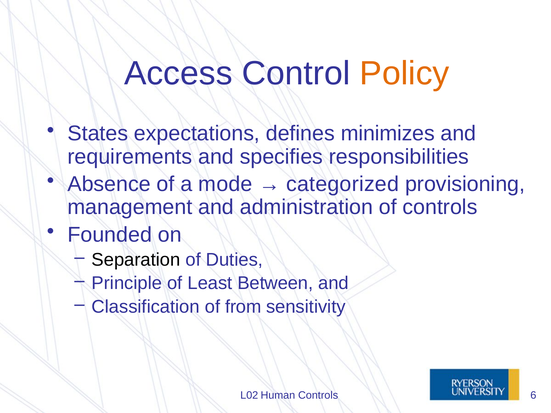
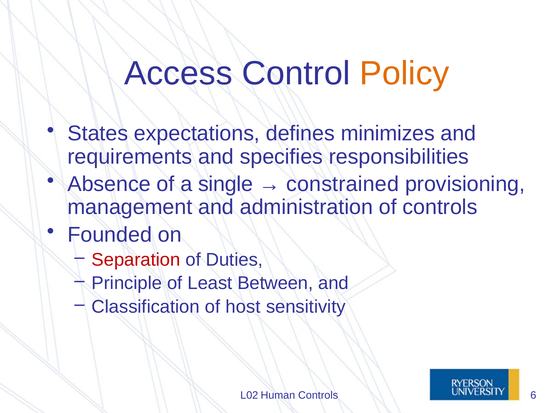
mode: mode -> single (226, 184)
categorized: categorized -> constrained (343, 184)
Separation colour: black -> red (136, 260)
from: from -> host (243, 307)
